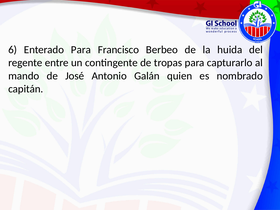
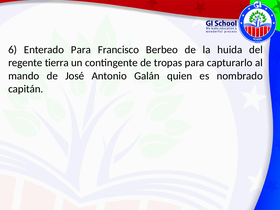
entre: entre -> tierra (57, 63)
